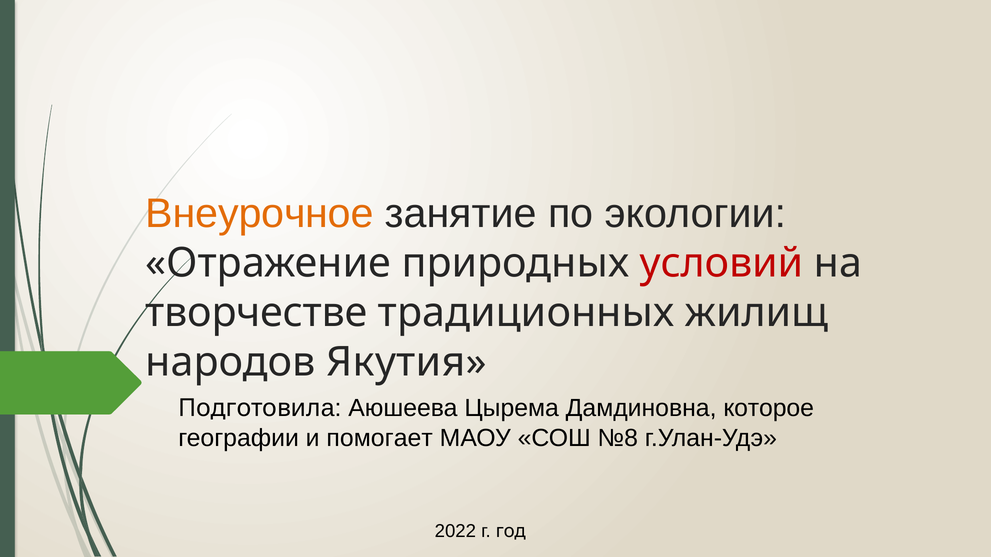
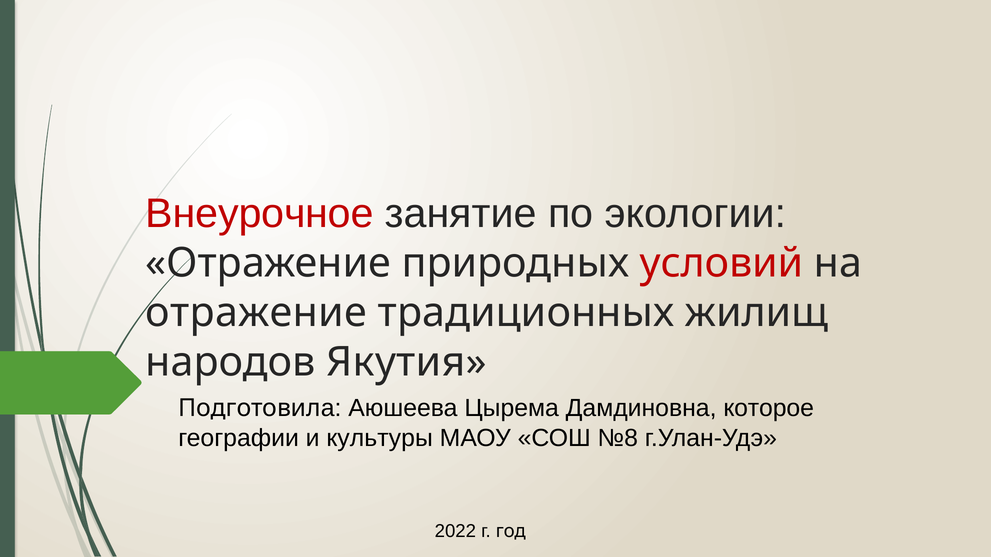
Внеурочное colour: orange -> red (260, 214)
творчестве: творчестве -> отражение (256, 313)
помогает: помогает -> культуры (380, 438)
